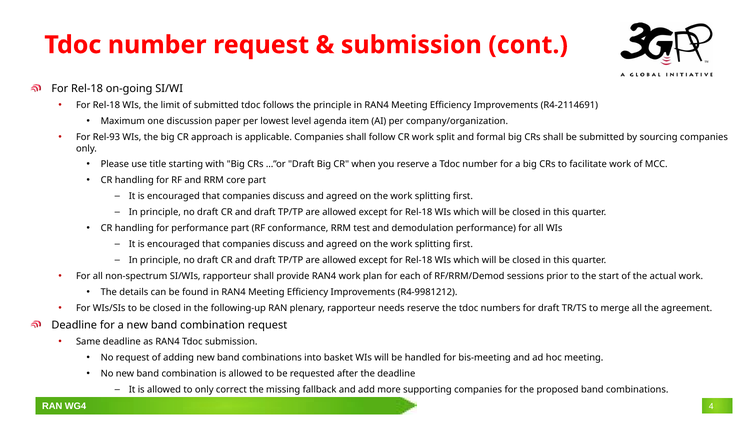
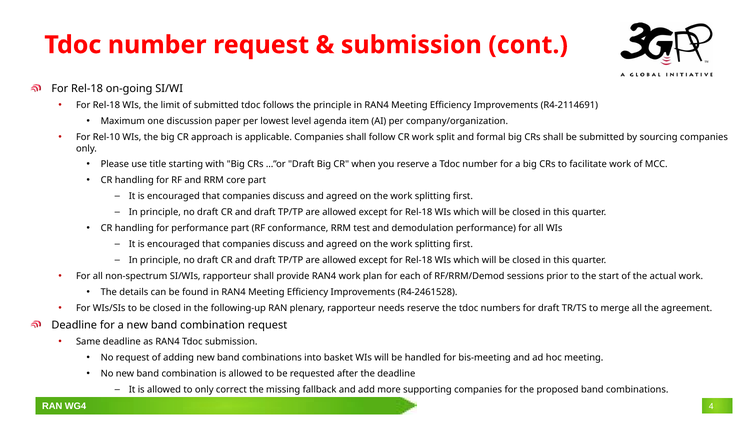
Rel-93: Rel-93 -> Rel-10 (106, 137)
R4-9981212: R4-9981212 -> R4-2461528 (428, 292)
